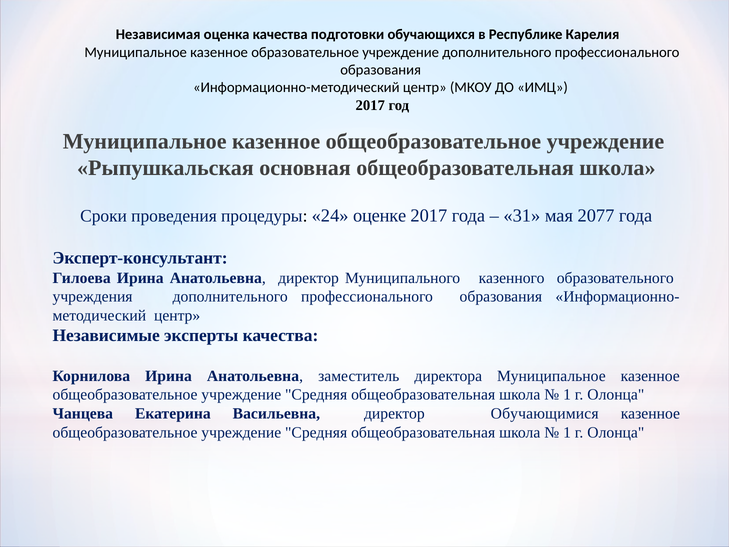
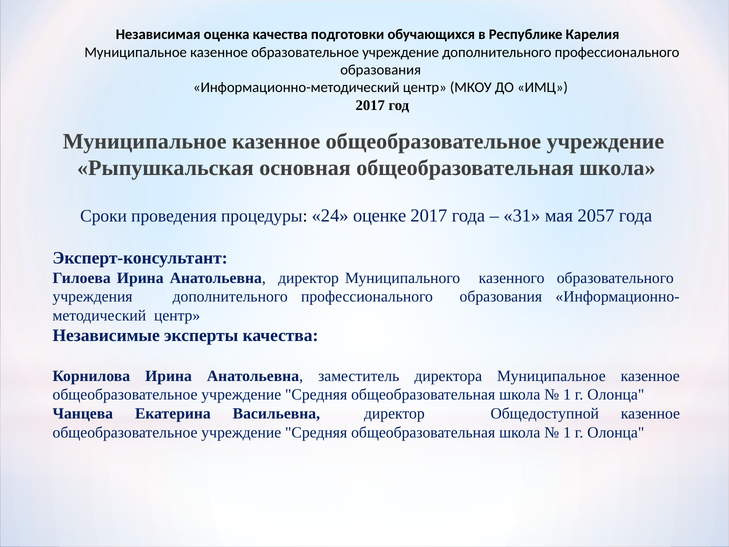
2077: 2077 -> 2057 (596, 216)
Обучающимися: Обучающимися -> Общедоступной (545, 413)
